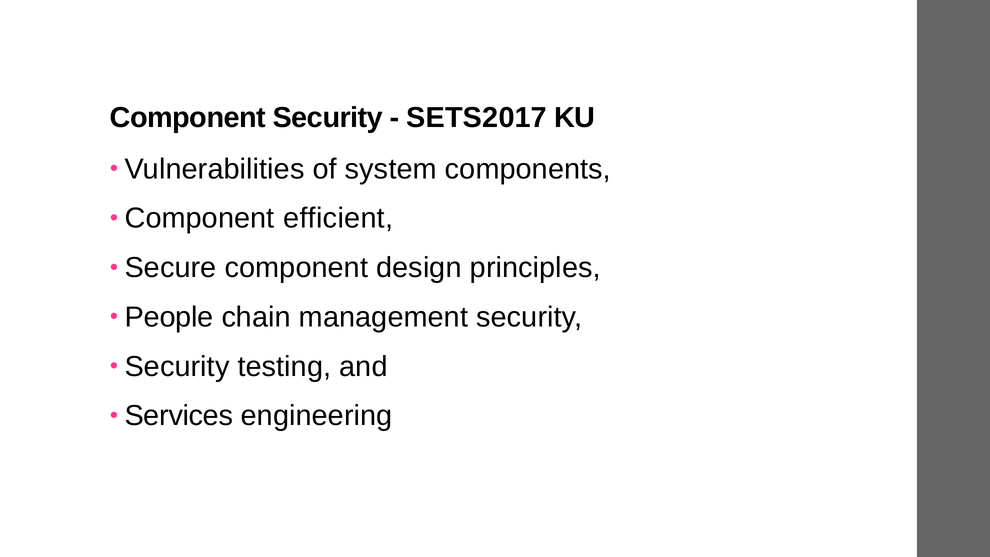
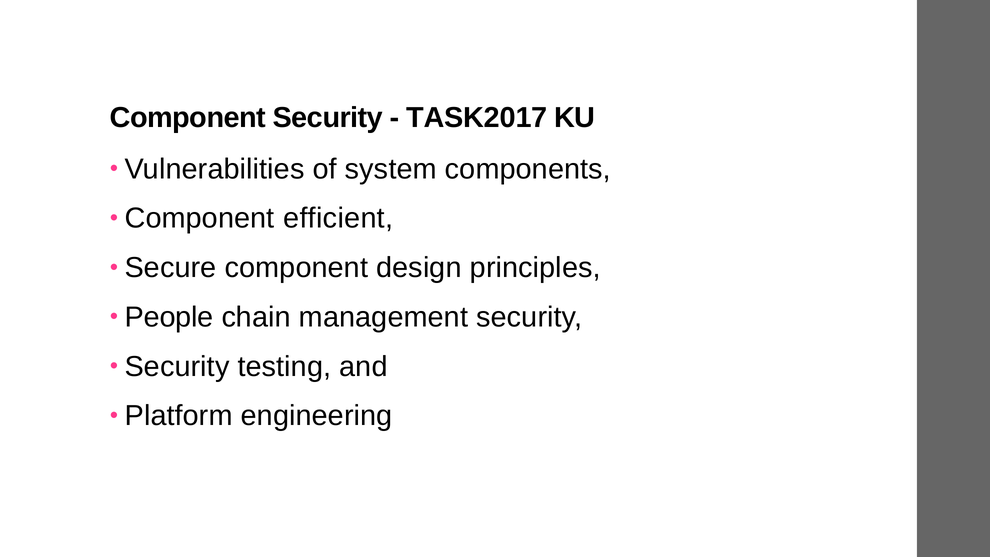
SETS2017: SETS2017 -> TASK2017 (477, 118)
Services: Services -> Platform (179, 416)
